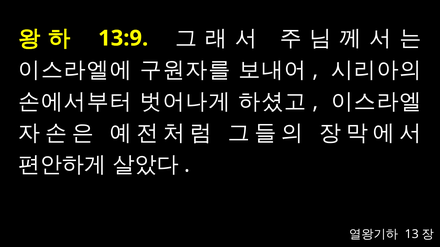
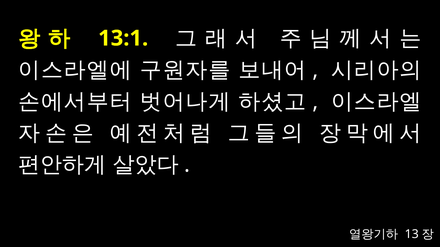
13:9: 13:9 -> 13:1 (123, 38)
